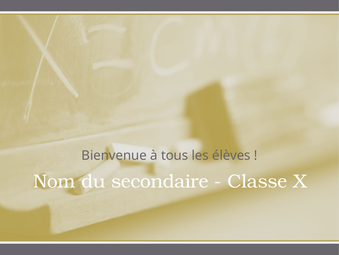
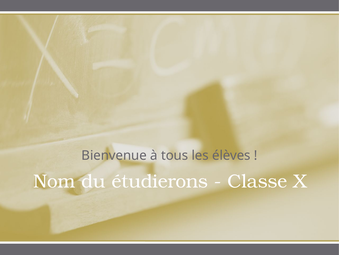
secondaire: secondaire -> étudierons (160, 181)
